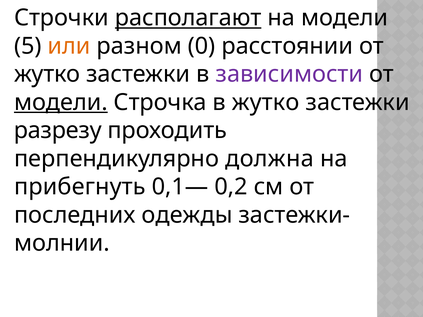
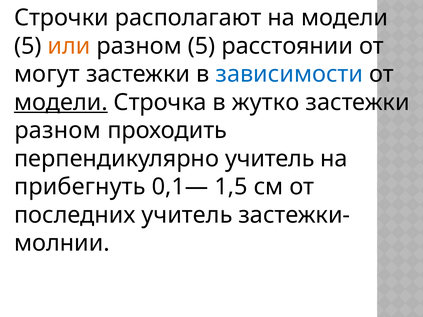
располагают underline: present -> none (188, 18)
разном 0: 0 -> 5 (202, 46)
жутко: жутко -> могут (47, 74)
зависимости colour: purple -> blue (289, 74)
разрезу: разрезу -> разном (58, 131)
перпендикулярно должна: должна -> учитель (270, 159)
0,2: 0,2 -> 1,5 (231, 187)
последних одежды: одежды -> учитель (187, 215)
